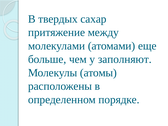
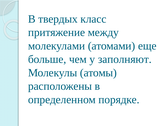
сахар: сахар -> класс (93, 19)
